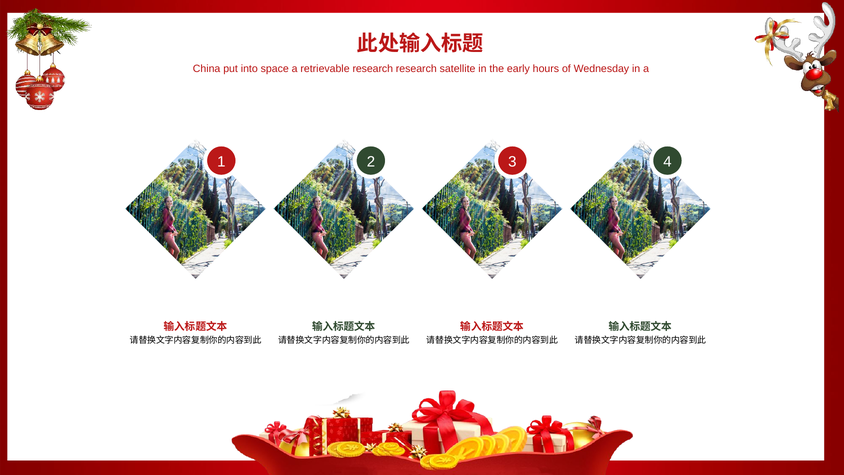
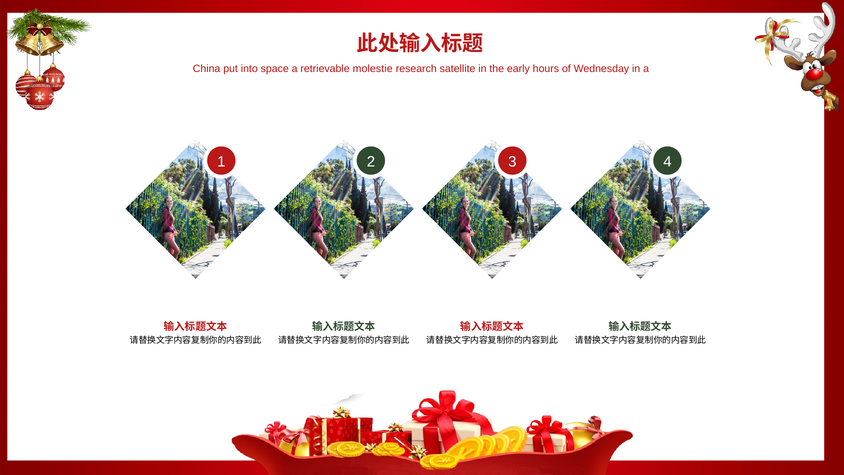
retrievable research: research -> molestie (373, 69)
